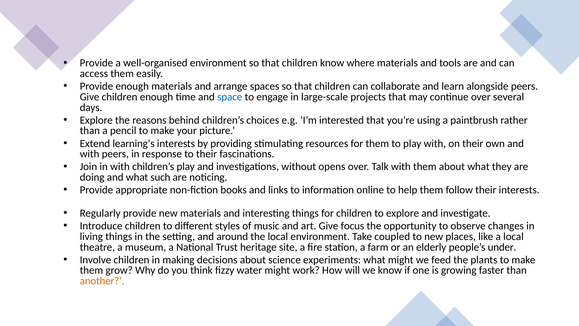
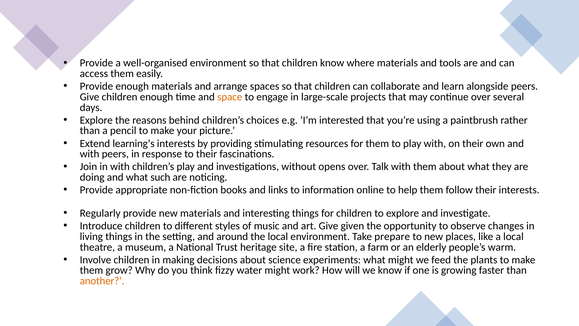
space colour: blue -> orange (230, 97)
focus: focus -> given (352, 226)
coupled: coupled -> prepare (392, 236)
under: under -> warm (502, 247)
